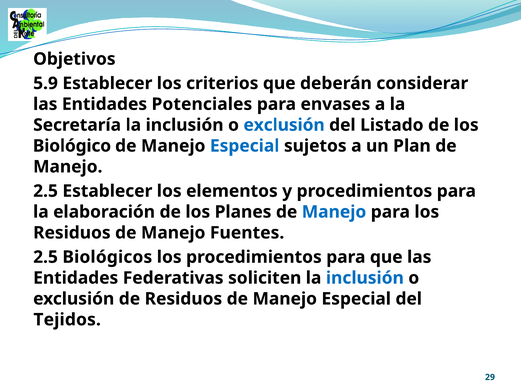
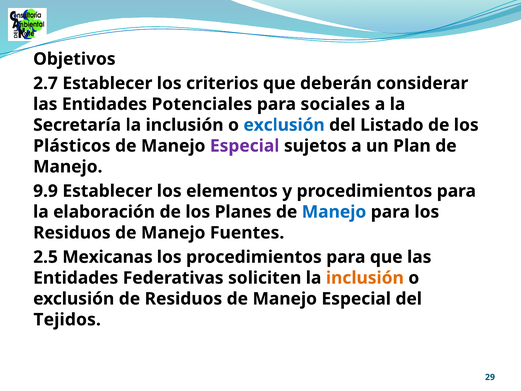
5.9: 5.9 -> 2.7 (46, 83)
envases: envases -> sociales (335, 104)
Biológico: Biológico -> Plásticos (72, 146)
Especial colour: blue -> purple (245, 146)
2.5: 2.5 -> 9.9 (46, 191)
Biológicos: Biológicos -> Mexicanas (107, 257)
inclusión colour: blue -> orange (365, 278)
